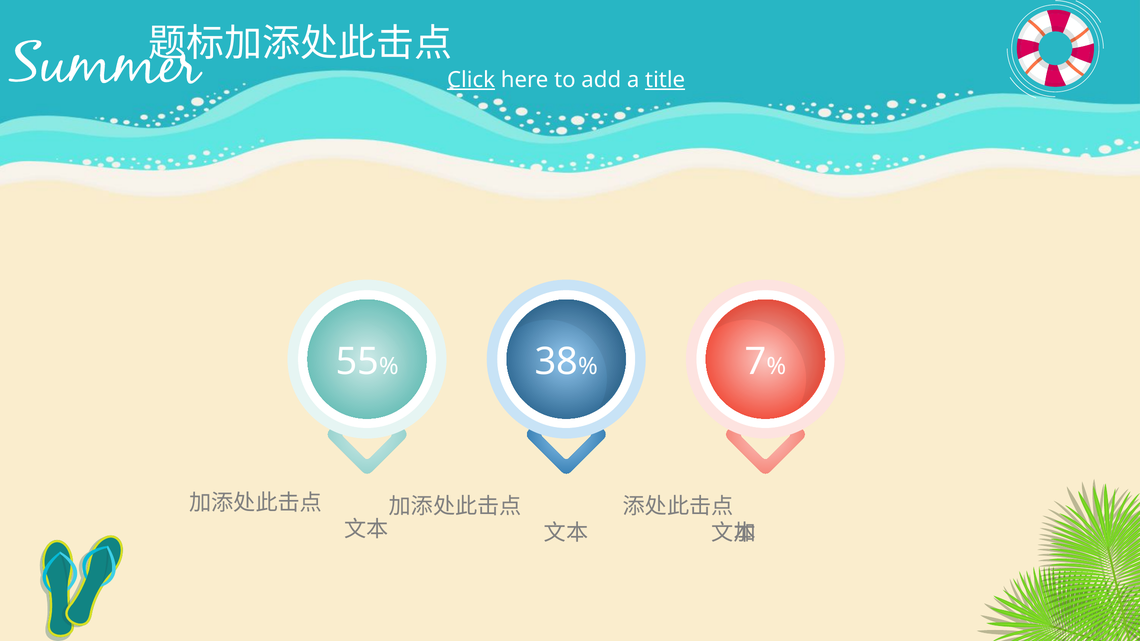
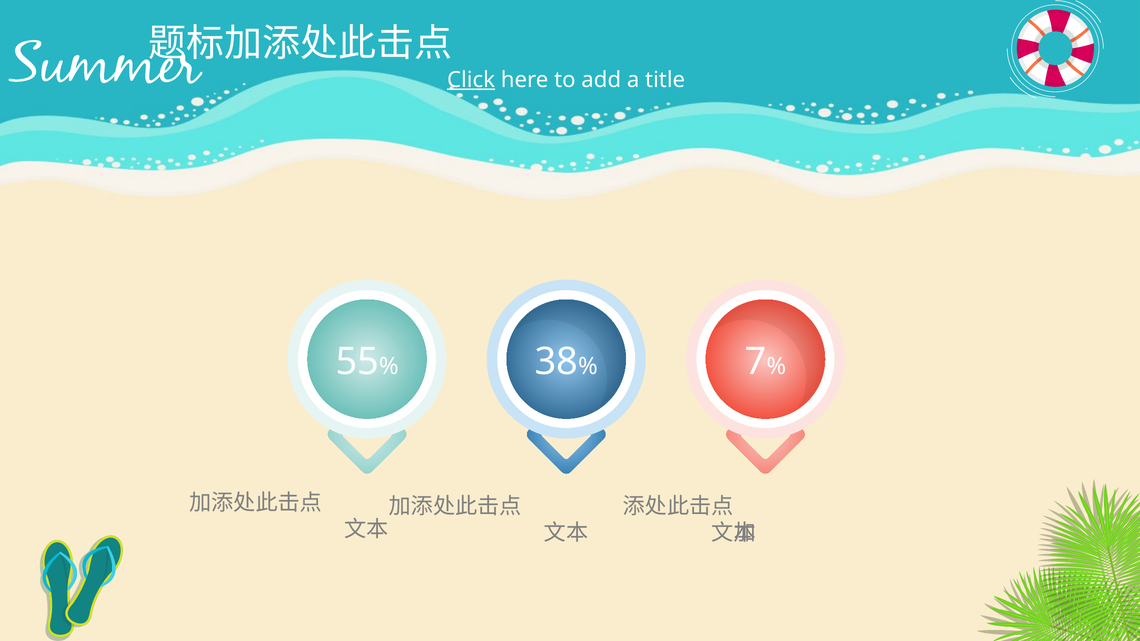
title underline: present -> none (665, 80)
